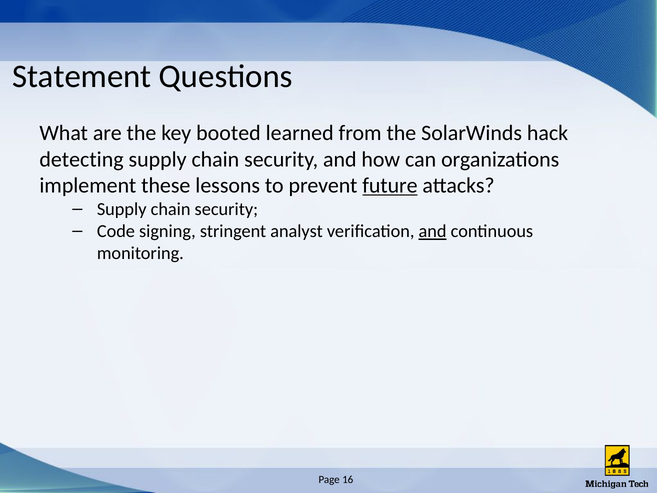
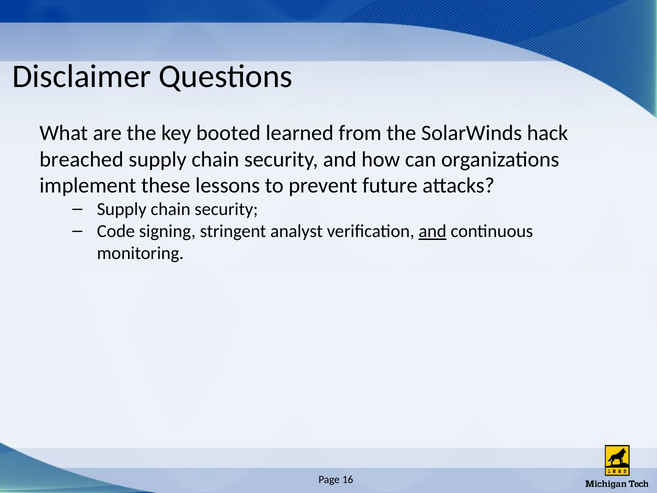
Statement: Statement -> Disclaimer (82, 76)
detecting: detecting -> breached (81, 159)
future underline: present -> none (390, 185)
